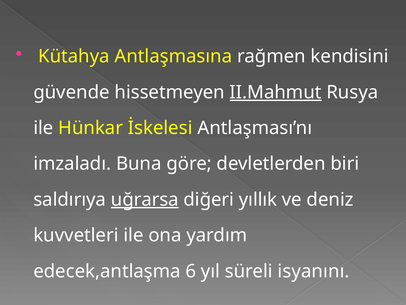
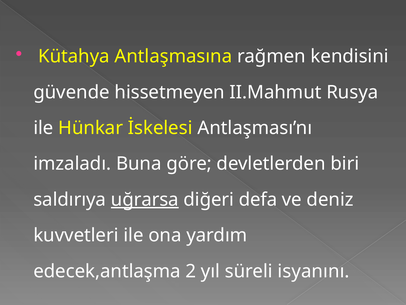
II.Mahmut underline: present -> none (276, 92)
yıllık: yıllık -> defa (258, 199)
6: 6 -> 2 (191, 271)
